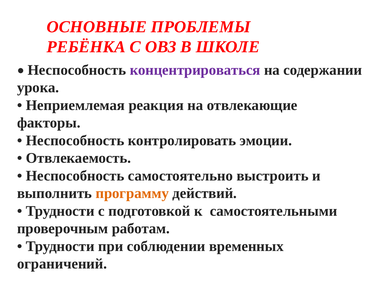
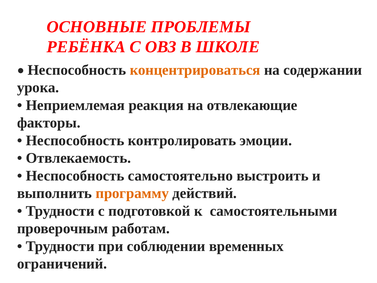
концентрироваться colour: purple -> orange (195, 70)
